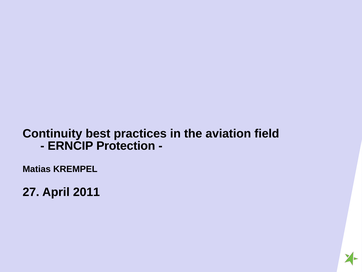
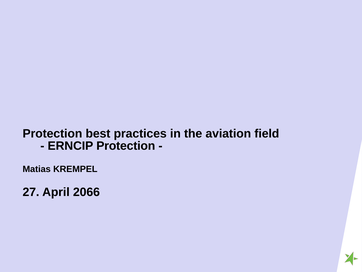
Continuity: Continuity -> Protection (52, 133)
2011: 2011 -> 2066 (86, 192)
